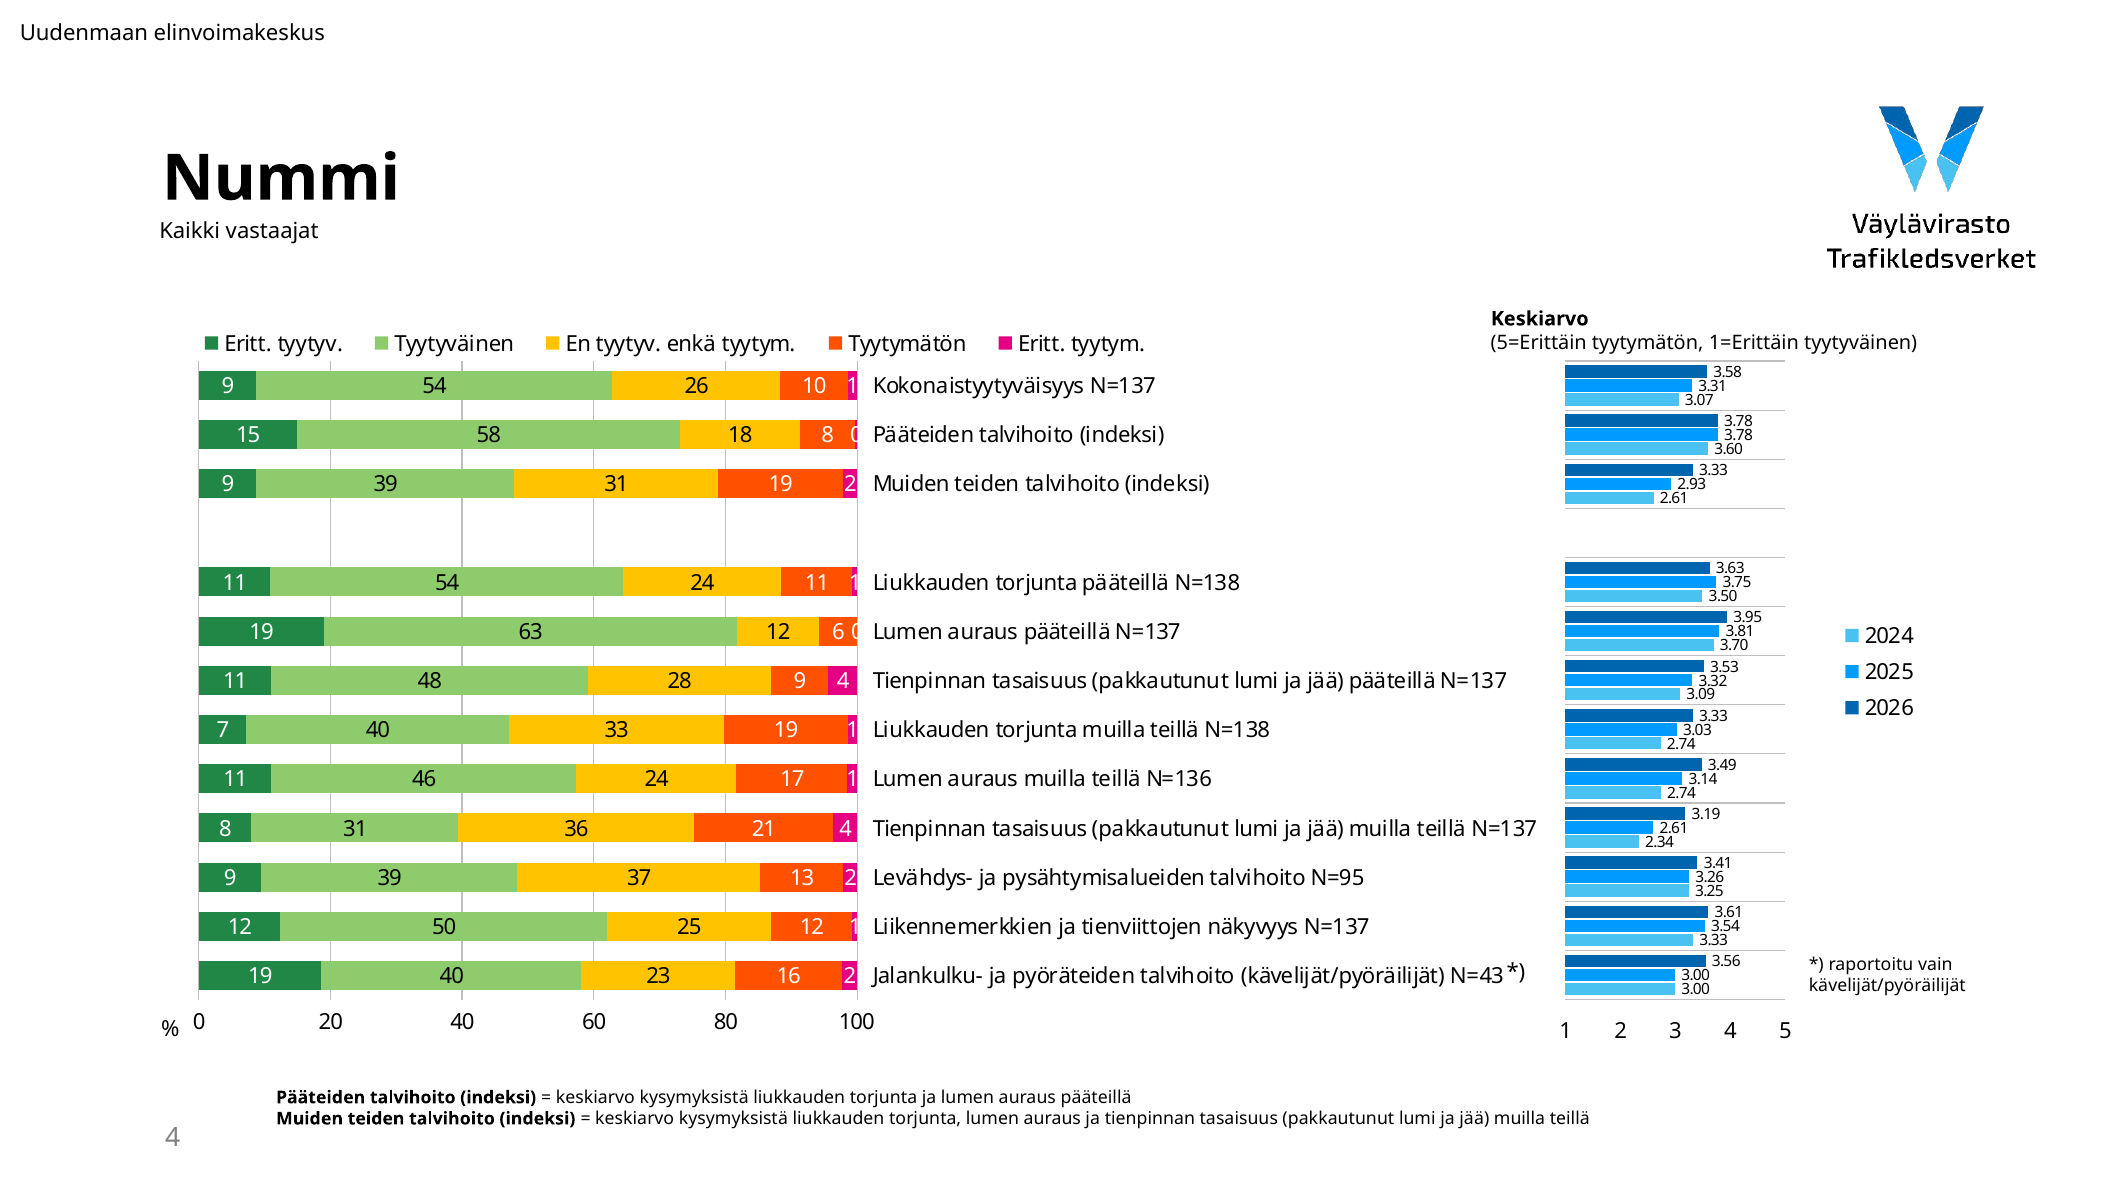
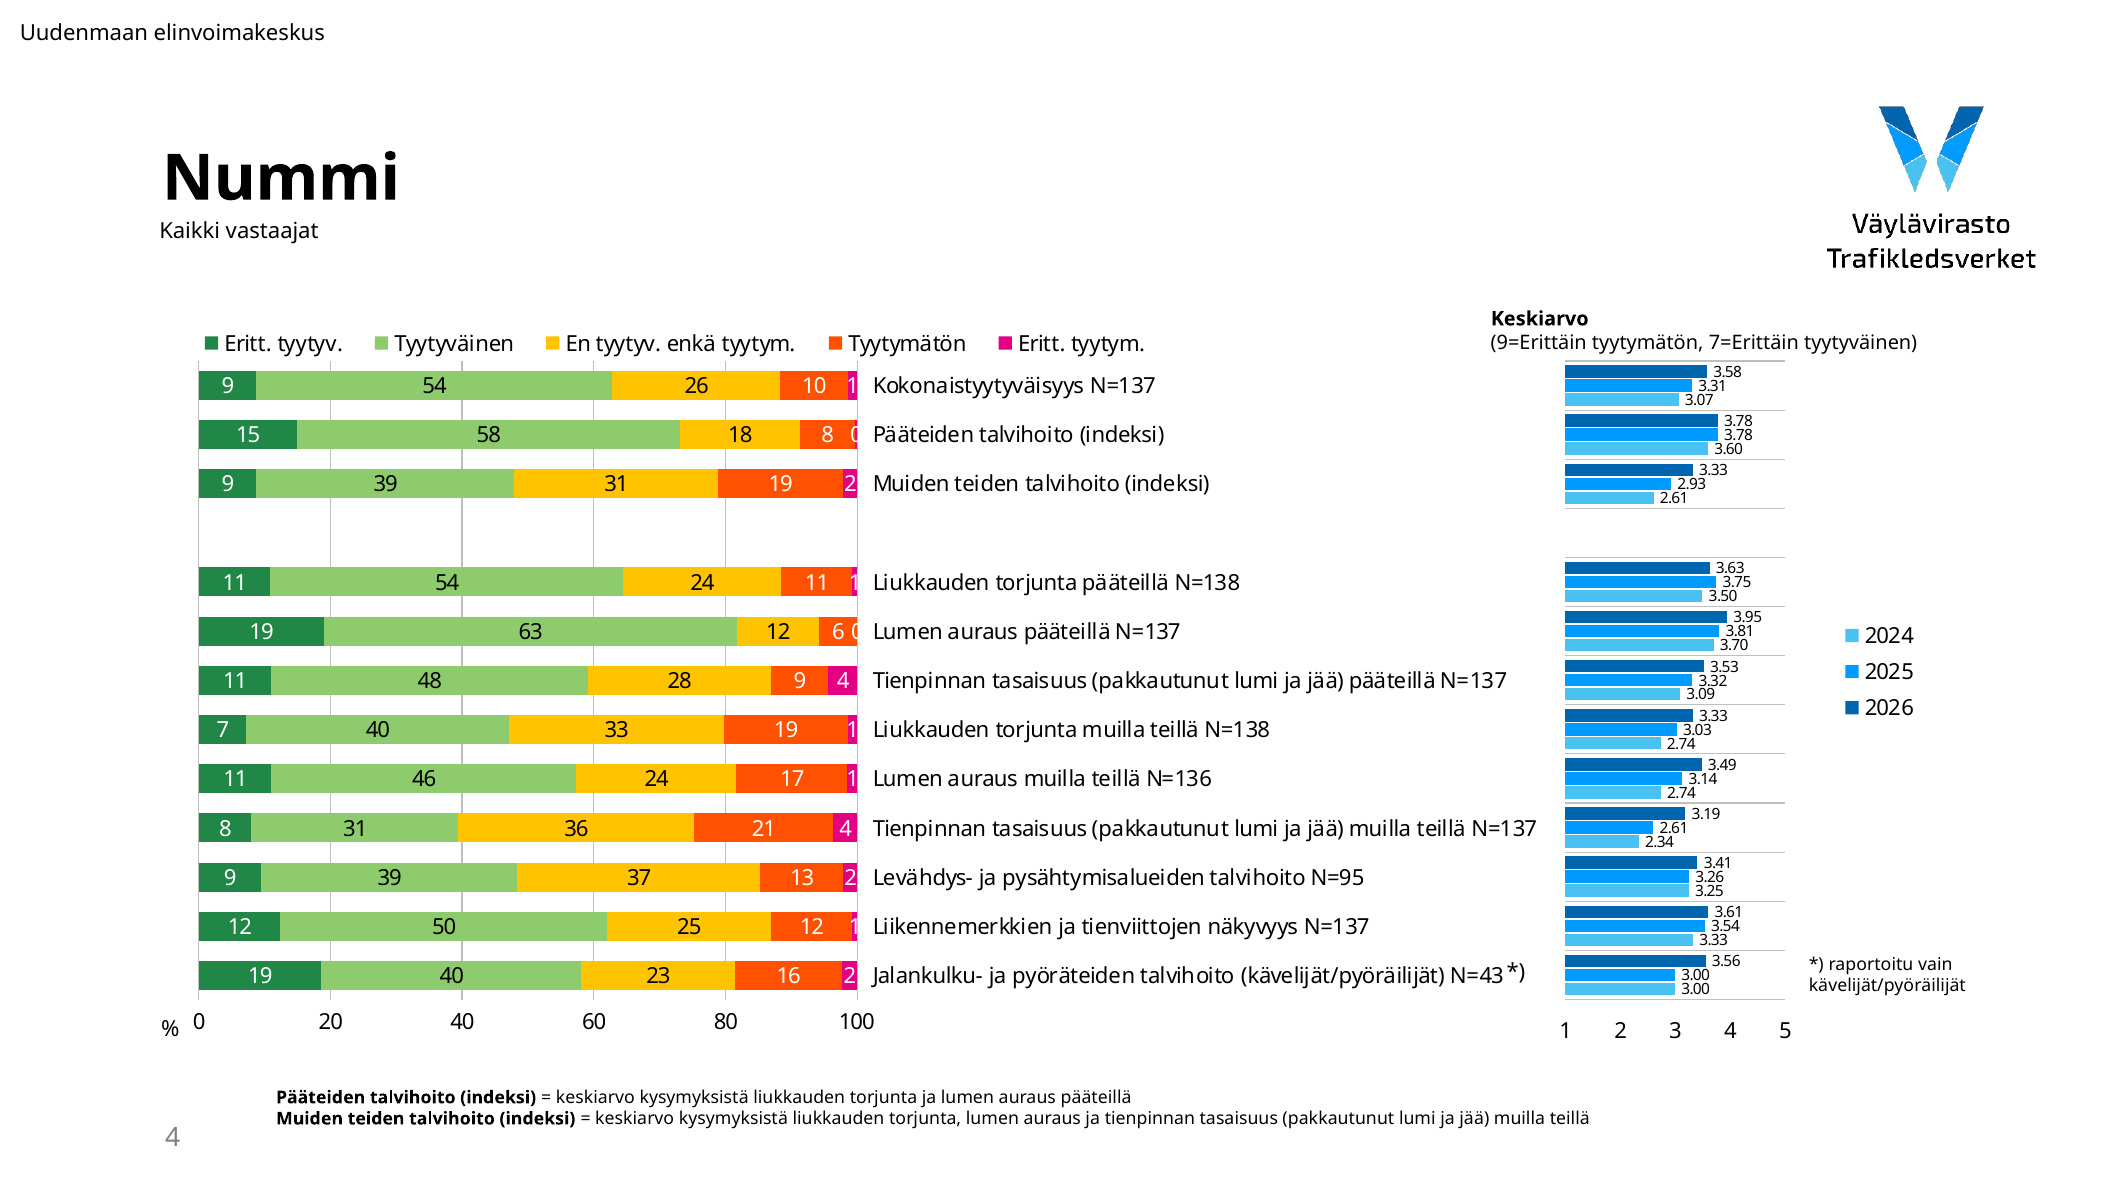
5=Erittäin: 5=Erittäin -> 9=Erittäin (1539, 343)
1=Erittäin: 1=Erittäin -> 7=Erittäin (1754, 343)
